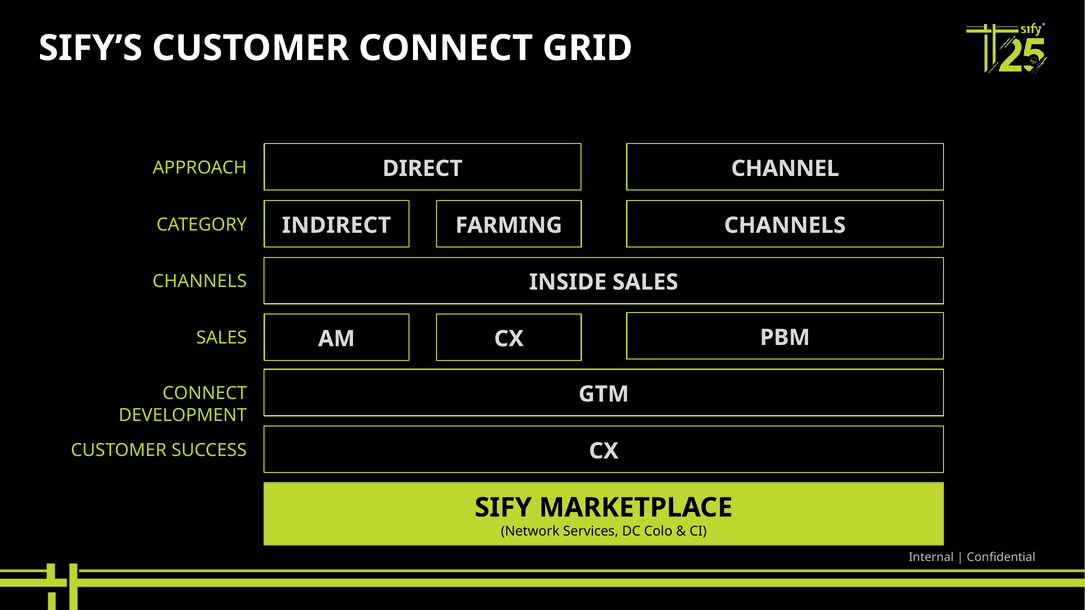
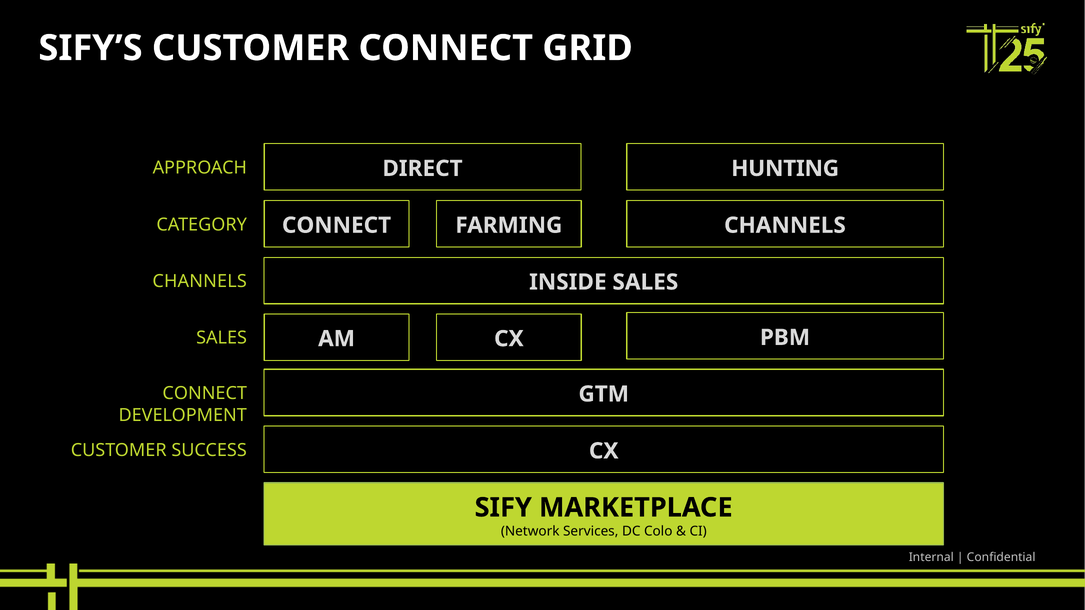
CHANNEL: CHANNEL -> HUNTING (785, 169)
INDIRECT: INDIRECT -> CONNECT (337, 225)
